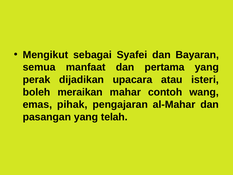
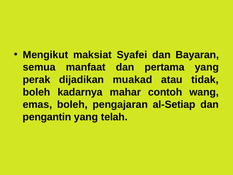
sebagai: sebagai -> maksiat (92, 55)
upacara: upacara -> muakad (132, 80)
isteri: isteri -> tidak (205, 80)
meraikan: meraikan -> kadarnya (80, 92)
emas pihak: pihak -> boleh (72, 104)
al-Mahar: al-Mahar -> al-Setiap (174, 104)
pasangan: pasangan -> pengantin (47, 117)
